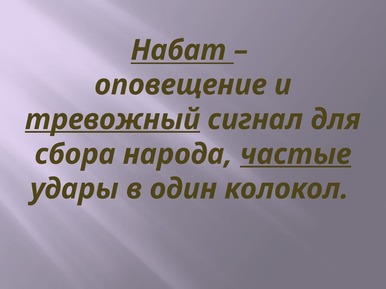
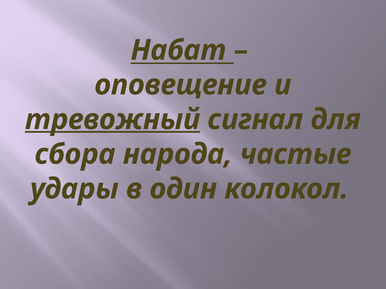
частые underline: present -> none (296, 155)
